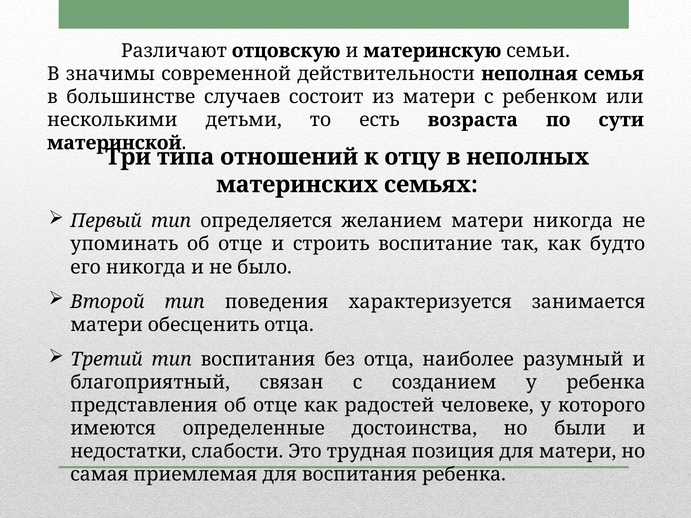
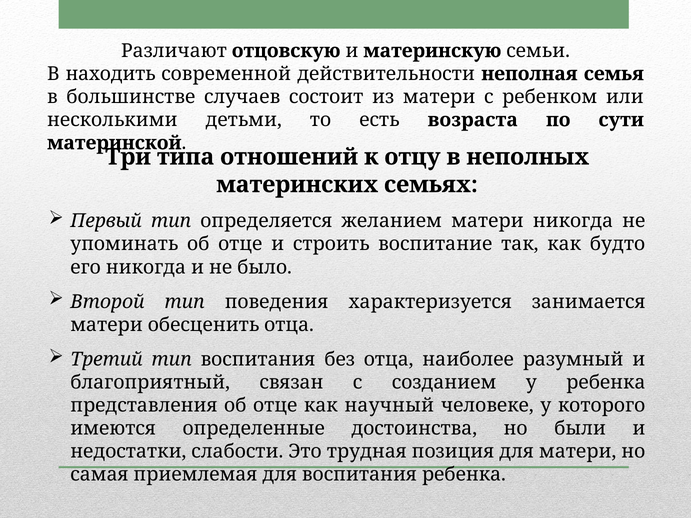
значимы: значимы -> находить (111, 74)
радостей: радостей -> научный (389, 406)
